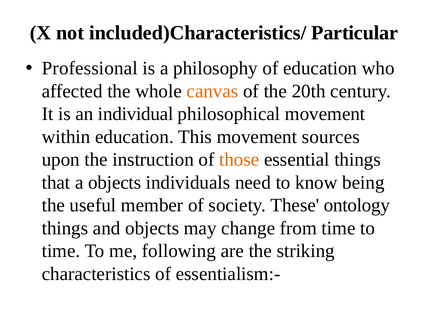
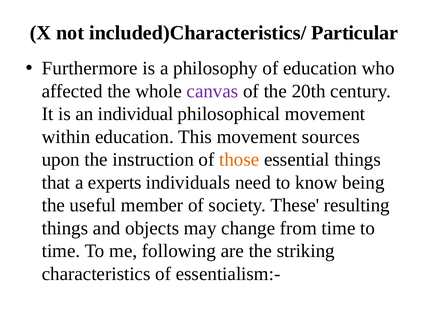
Professional: Professional -> Furthermore (90, 68)
canvas colour: orange -> purple (212, 91)
a objects: objects -> experts (115, 183)
ontology: ontology -> resulting (357, 205)
